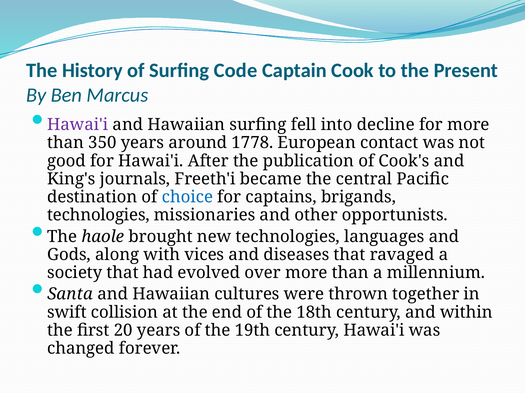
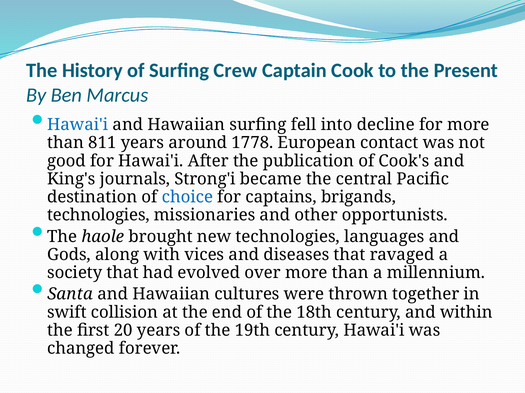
Code: Code -> Crew (236, 71)
Hawai'i colour: purple -> blue (78, 125)
350: 350 -> 811 (102, 143)
Freeth'i: Freeth'i -> Strong'i (205, 179)
